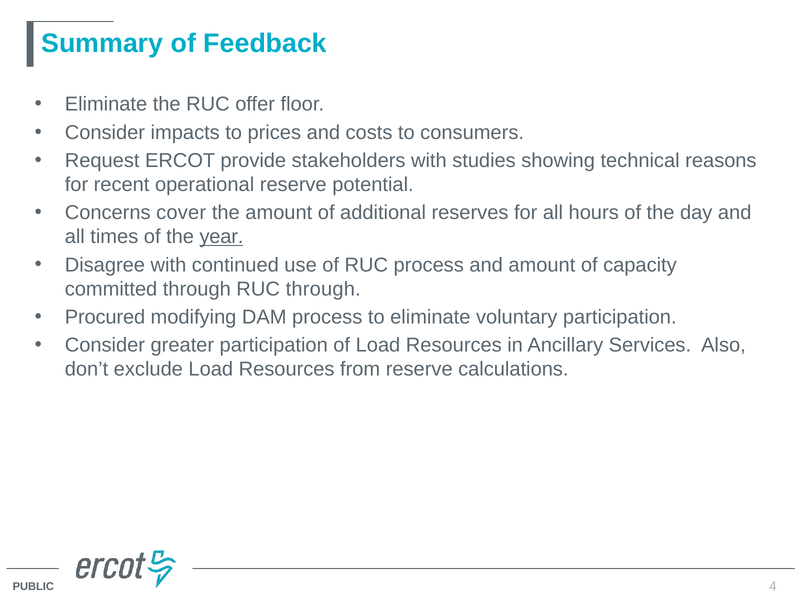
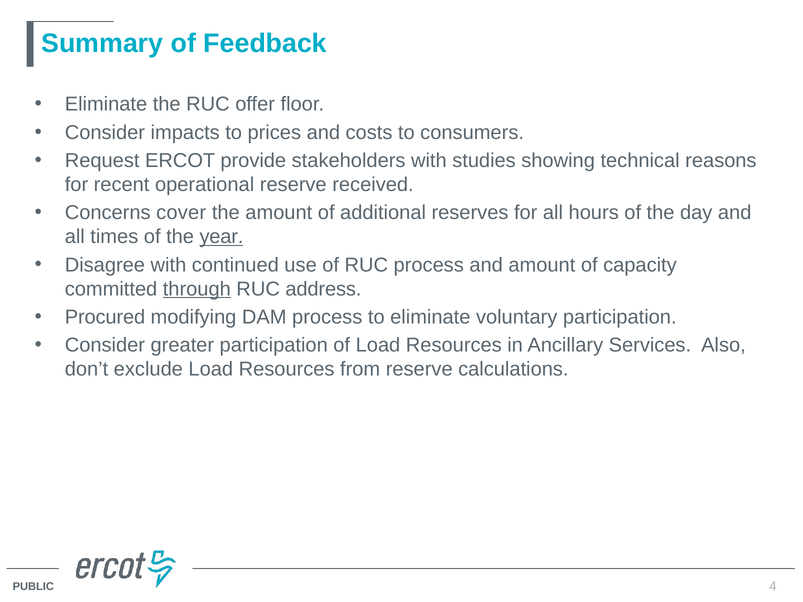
potential: potential -> received (373, 185)
through underline: none -> present (197, 289)
RUC through: through -> address (323, 289)
